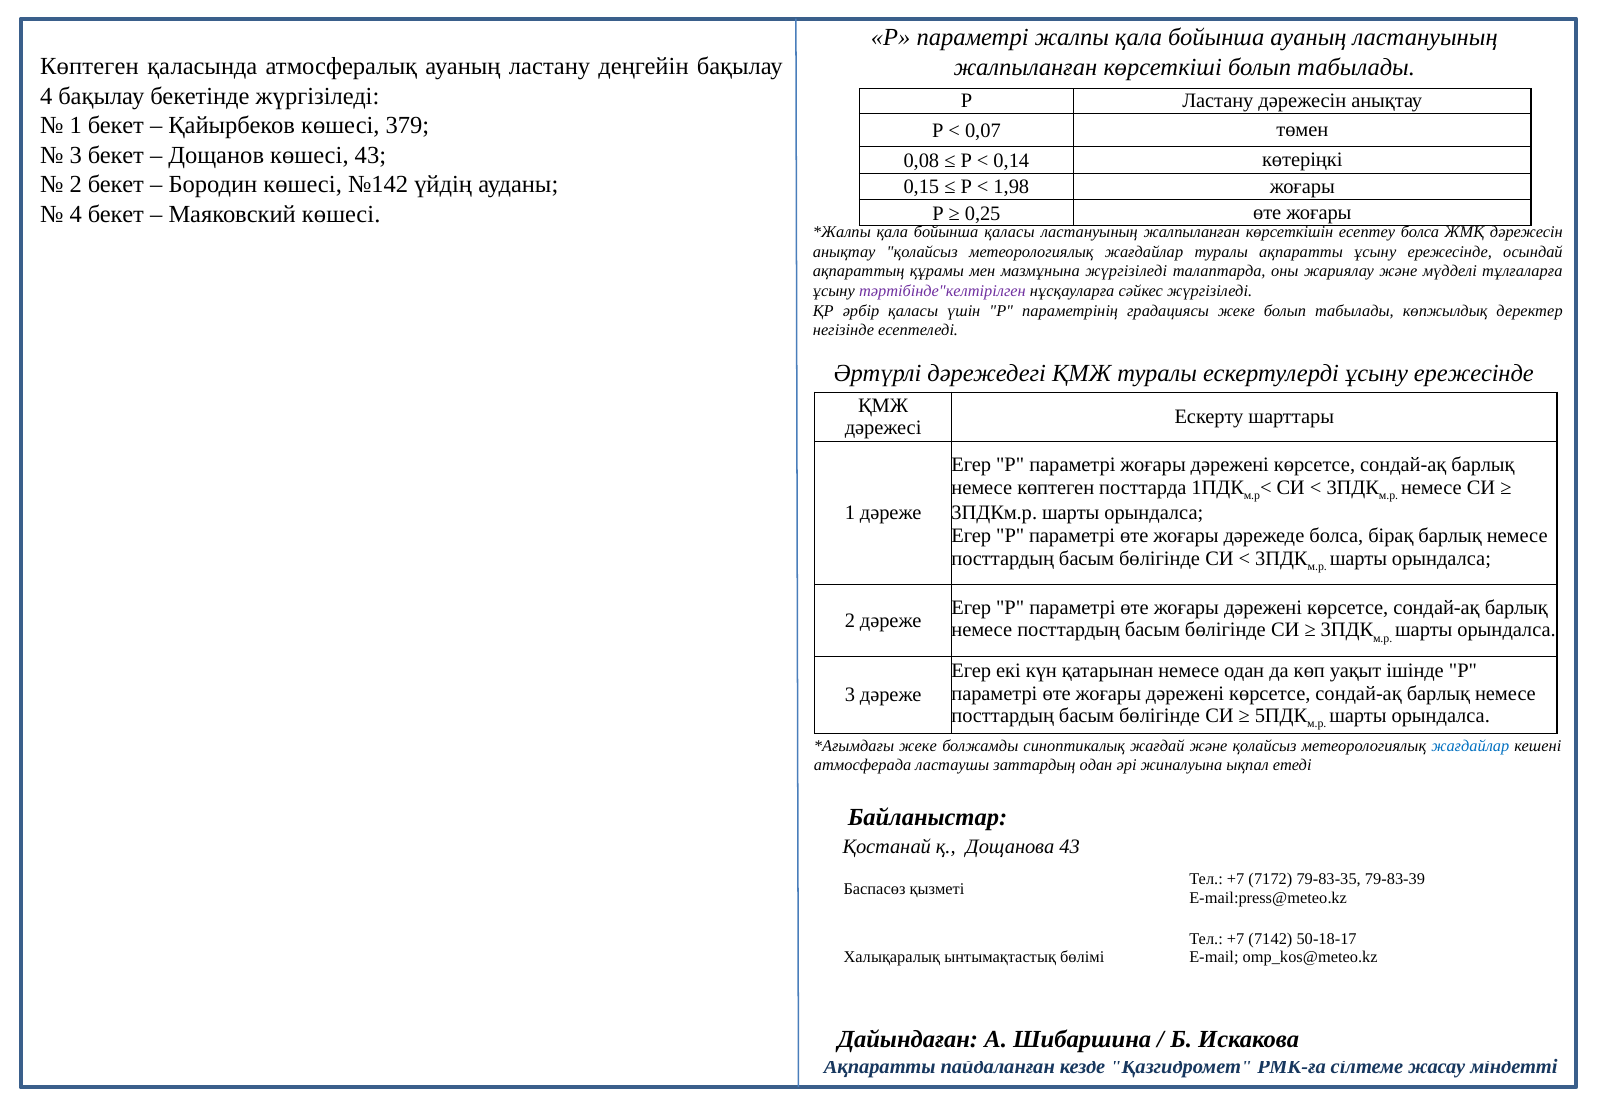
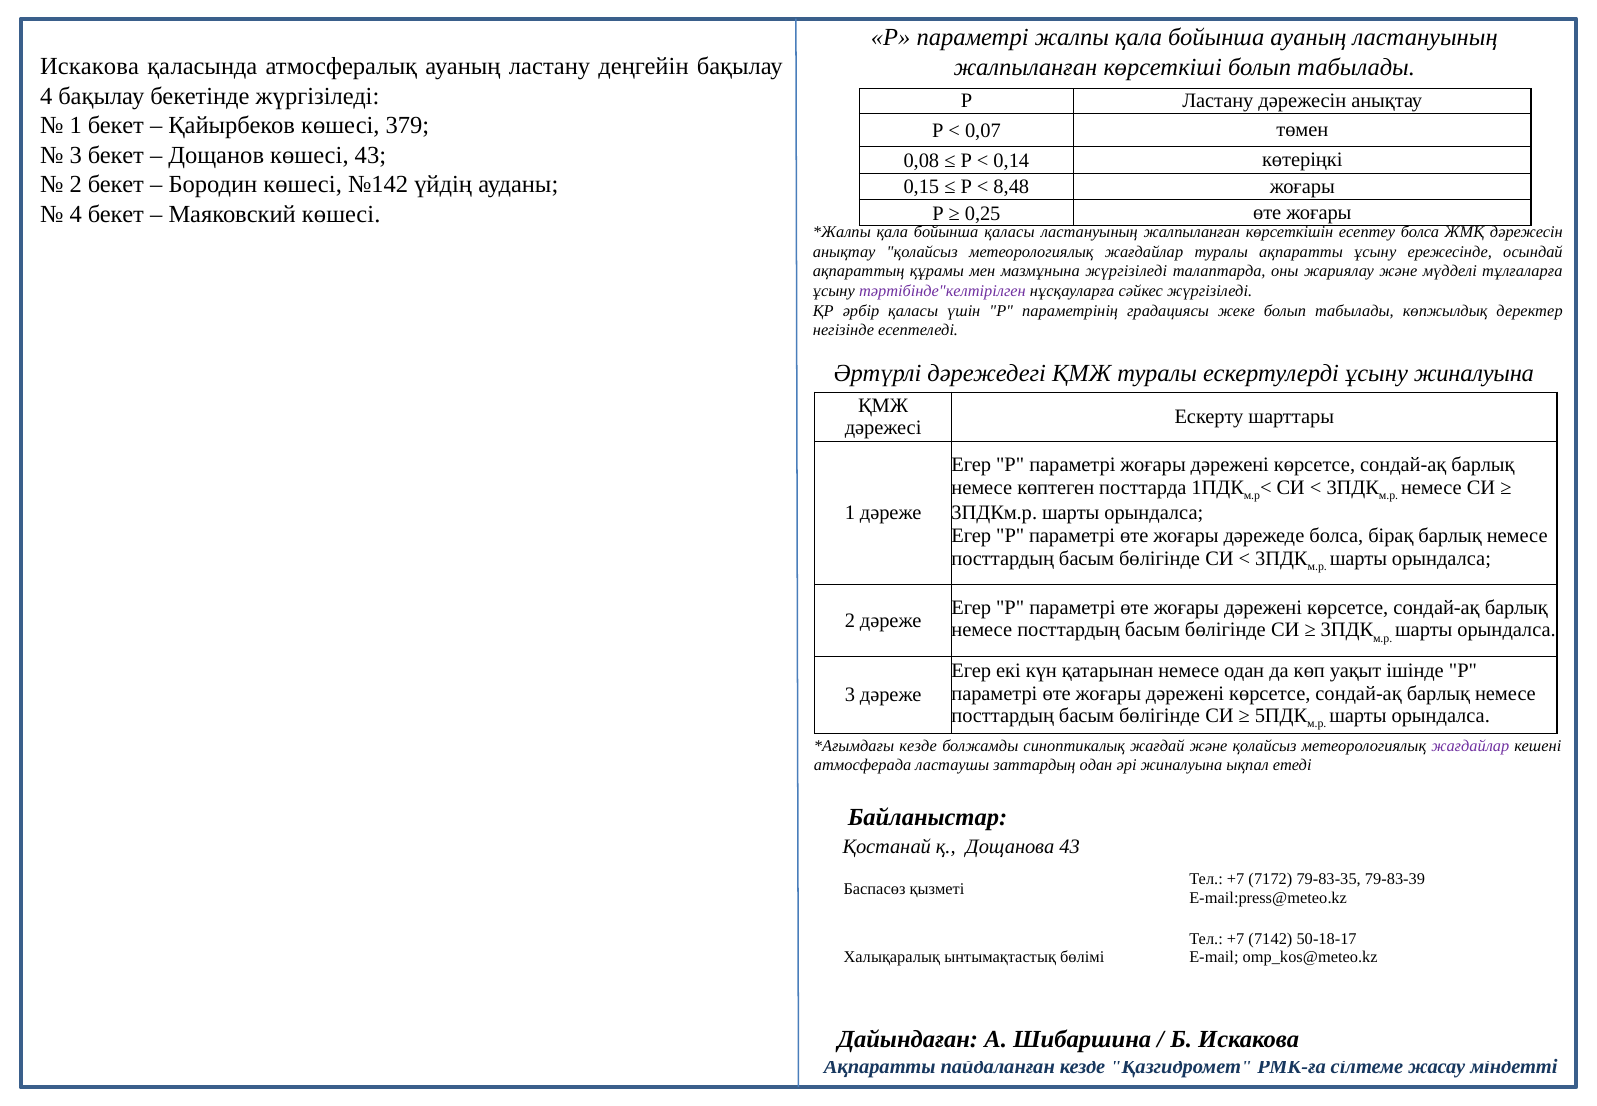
Көптеген: Көптеген -> Искакова (89, 66)
1,98: 1,98 -> 8,48 (1011, 187)
ескертулерді ұсыну ережесінде: ережесінде -> жиналуына (1474, 374)
жеке: жеке -> кезде (918, 745)
жағдайлар colour: blue -> purple (1470, 745)
